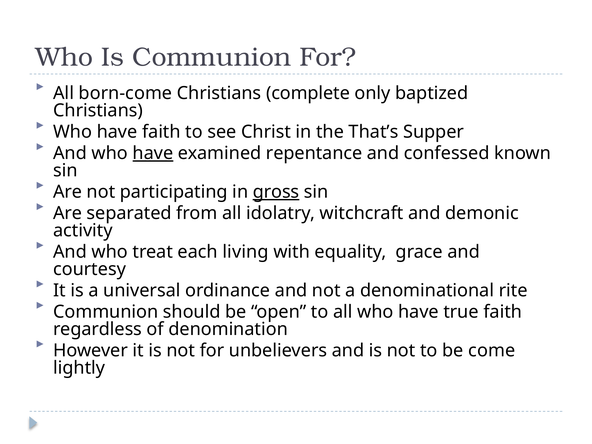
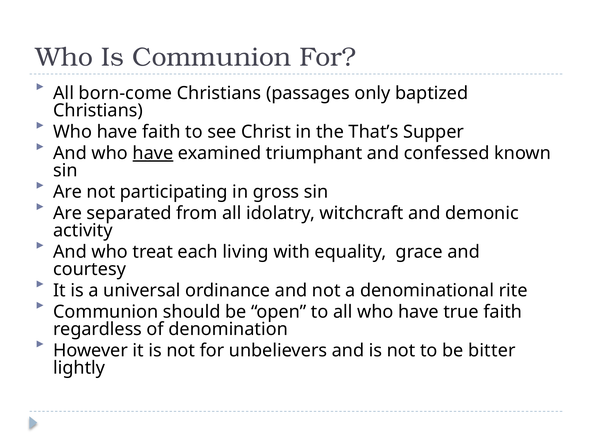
complete: complete -> passages (308, 93)
repentance: repentance -> triumphant (314, 153)
gross underline: present -> none (276, 192)
come: come -> bitter (492, 350)
